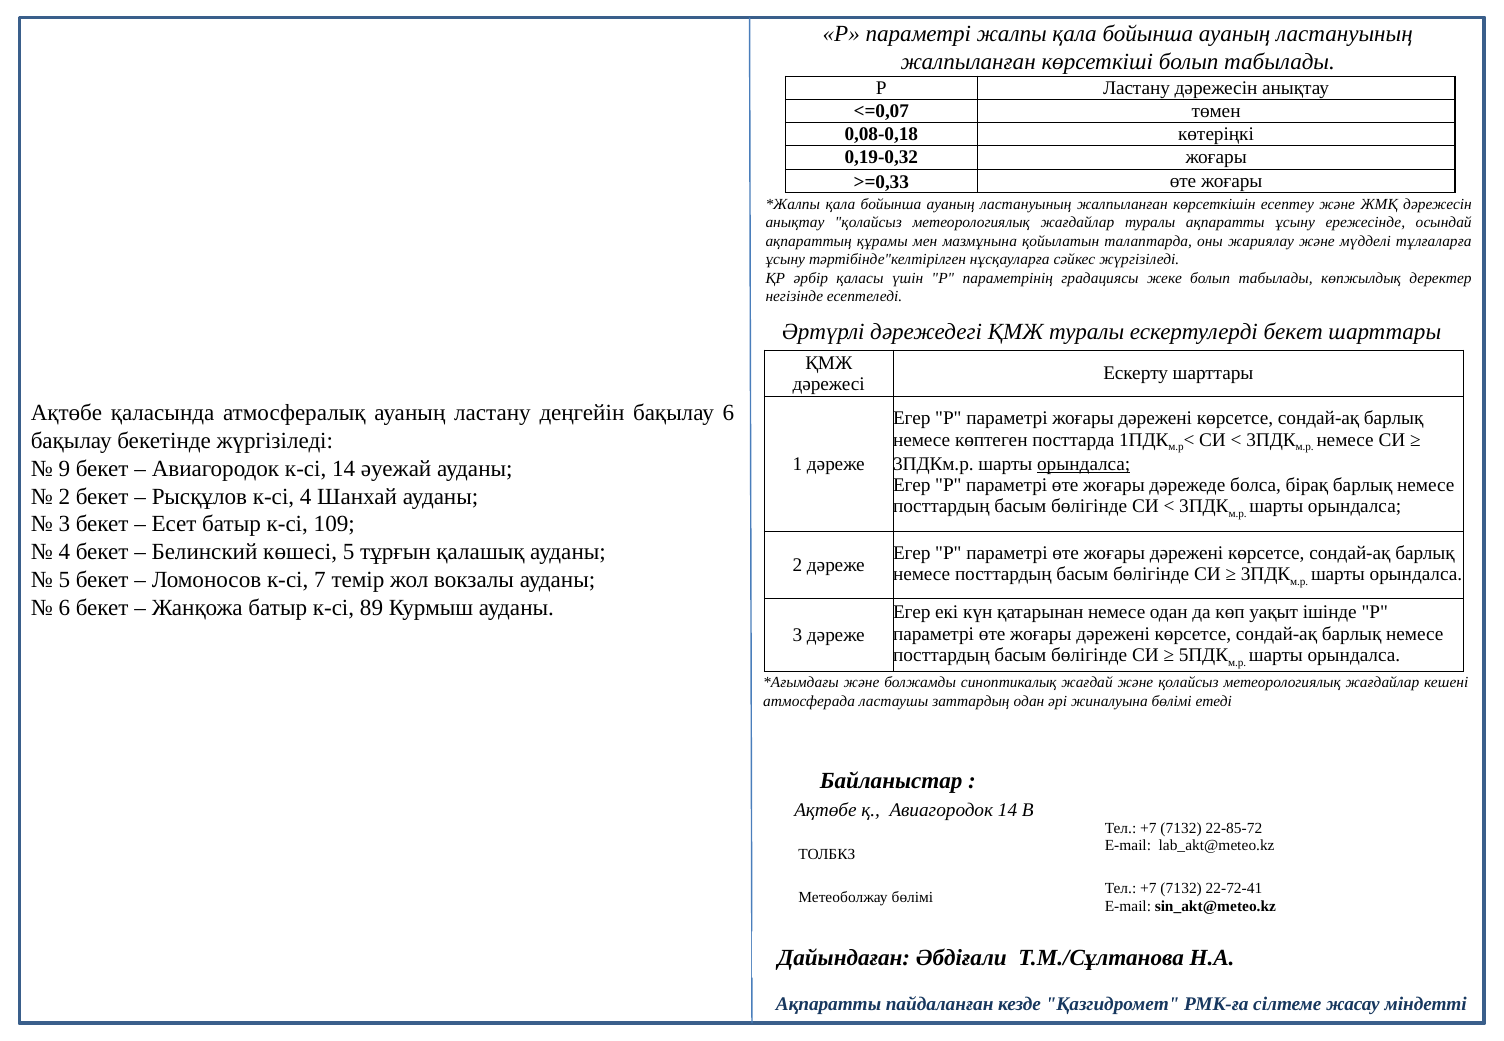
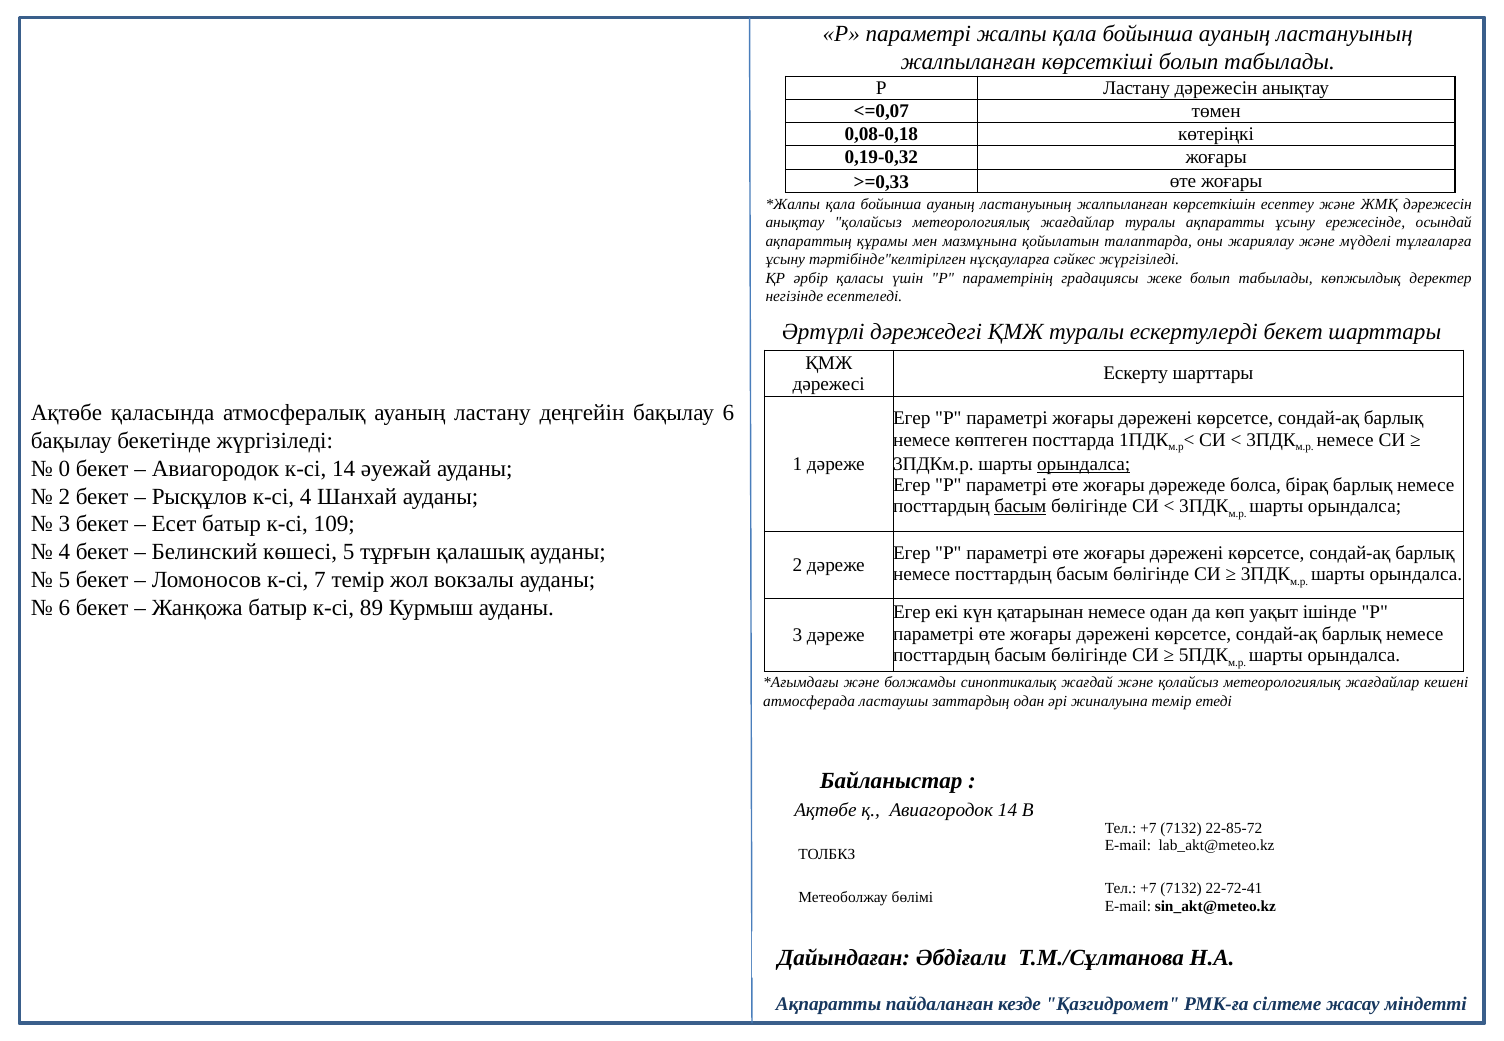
9: 9 -> 0 (64, 469)
басым underline: none -> present (1020, 507)
жиналуына бөлімі: бөлімі -> темір (1172, 701)
